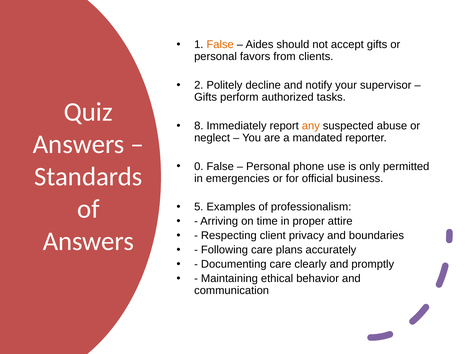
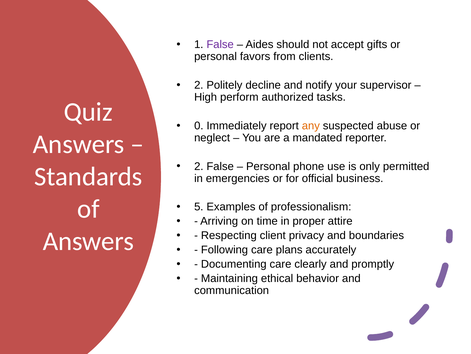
False colour: orange -> purple (220, 44)
Gifts: Gifts -> High (206, 97)
8: 8 -> 0 (199, 125)
0: 0 -> 2 (199, 166)
